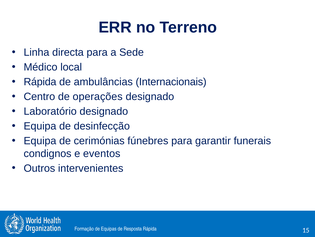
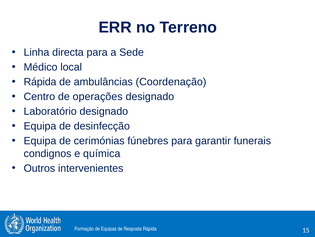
Internacionais: Internacionais -> Coordenação (171, 82)
eventos: eventos -> química (102, 153)
